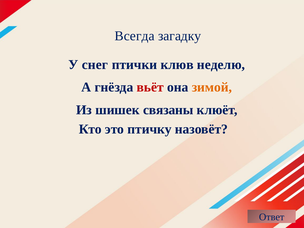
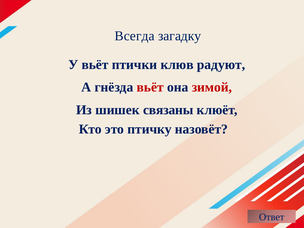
У снег: снег -> вьёт (95, 65)
неделю: неделю -> радуют (221, 65)
зимой colour: orange -> red (212, 87)
